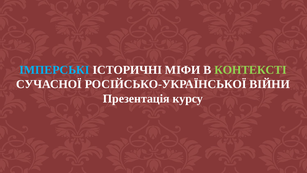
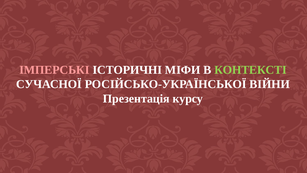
ІМПЕРСЬКІ colour: light blue -> pink (54, 70)
